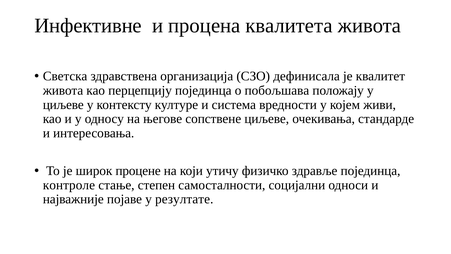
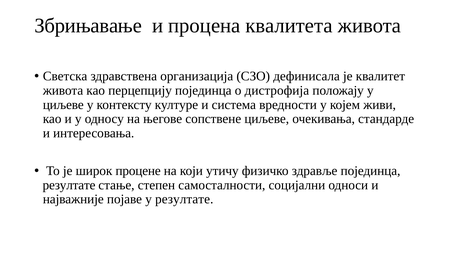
Инфективне: Инфективне -> Збрињавање (88, 25)
побољшава: побољшава -> дистрофија (277, 90)
контроле: контроле -> резултате (69, 185)
